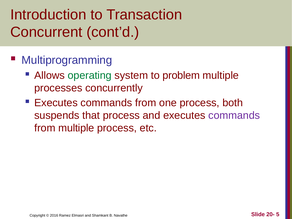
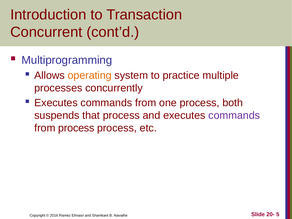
operating colour: green -> orange (90, 75)
problem: problem -> practice (181, 75)
from multiple: multiple -> process (76, 128)
